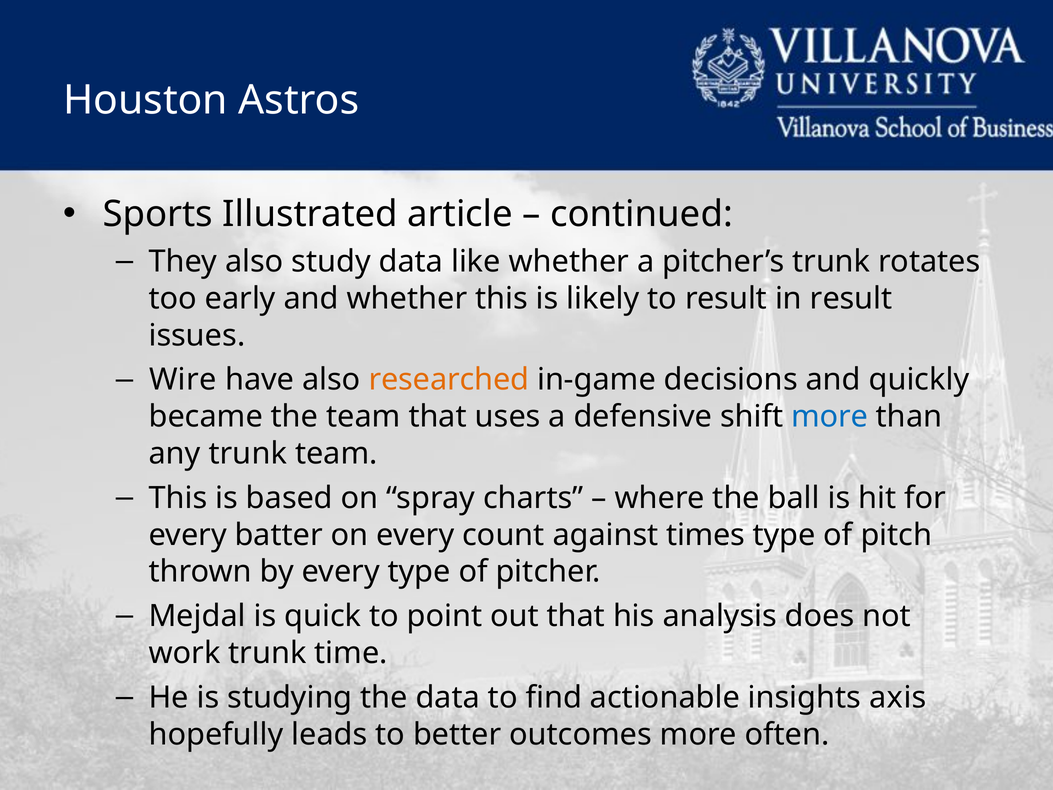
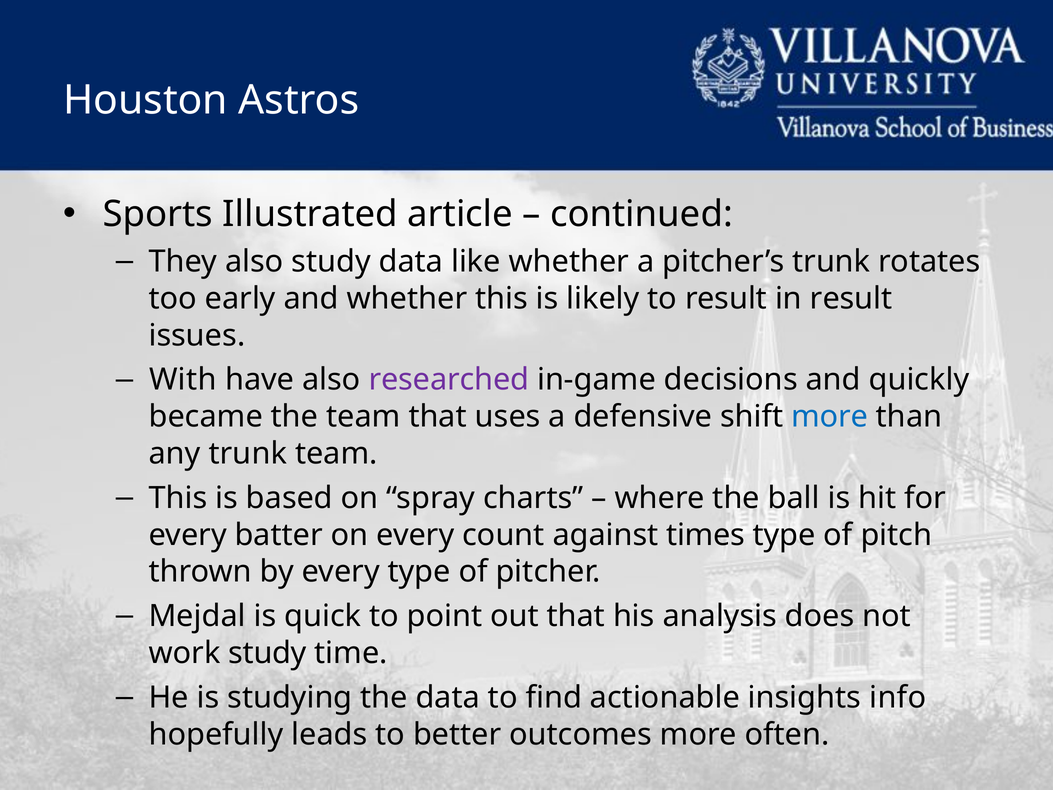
Wire: Wire -> With (183, 380)
researched colour: orange -> purple (449, 380)
work trunk: trunk -> study (268, 653)
axis: axis -> info (898, 697)
